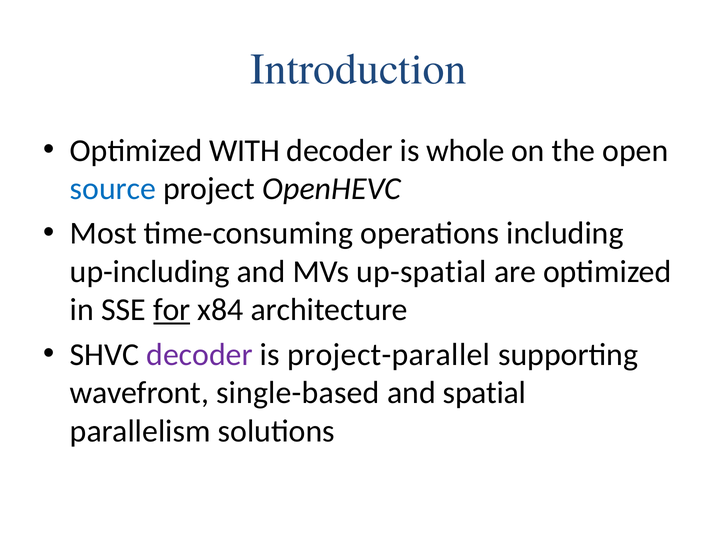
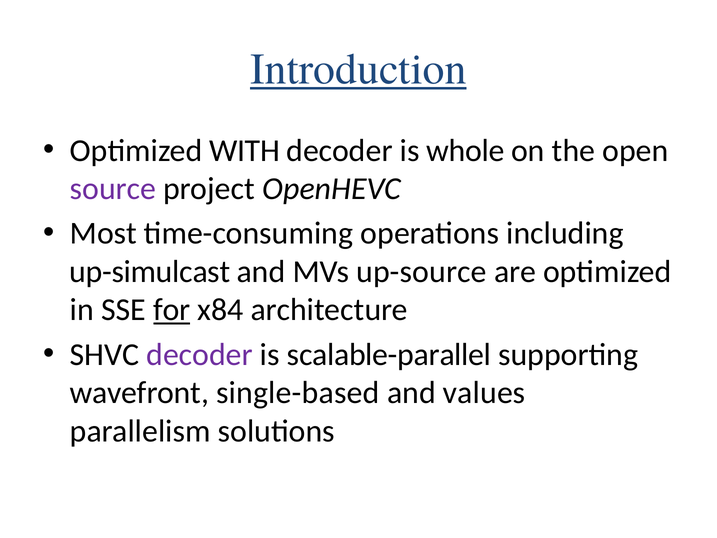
Introduction underline: none -> present (358, 69)
source colour: blue -> purple (113, 189)
up-including: up-including -> up-simulcast (150, 272)
up-spatial: up-spatial -> up-source (421, 272)
project-parallel: project-parallel -> scalable-parallel (389, 354)
spatial: spatial -> values (484, 393)
